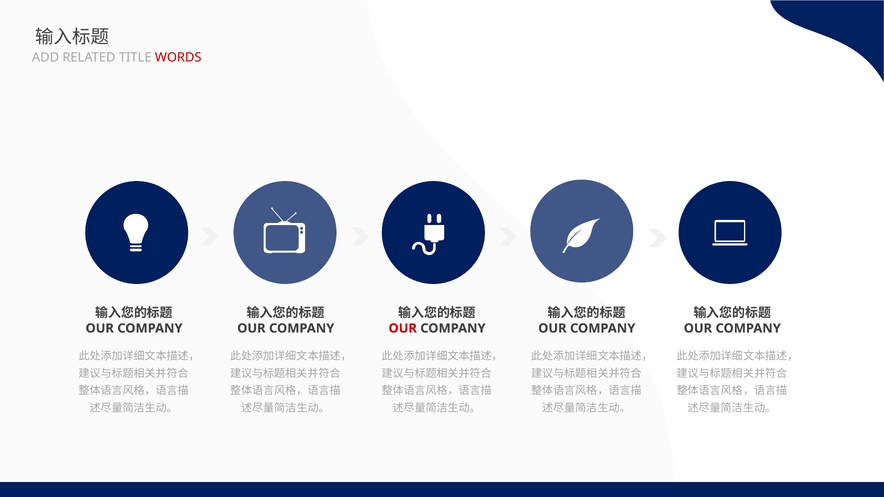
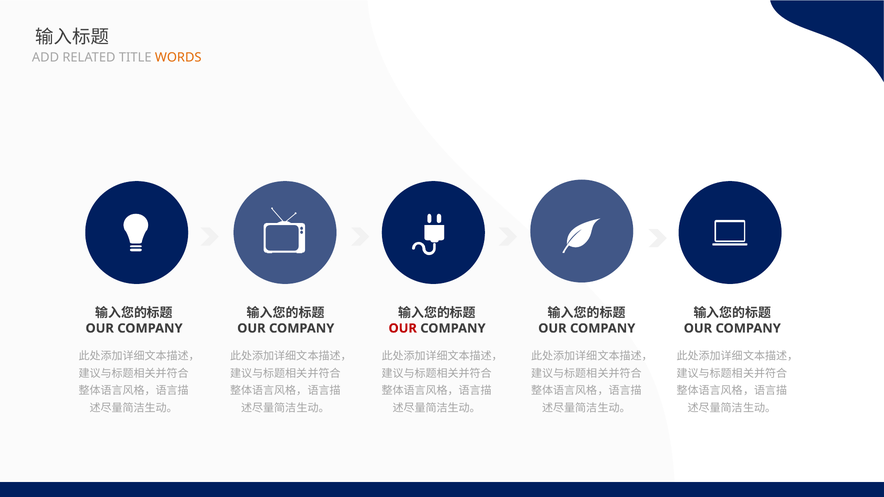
WORDS colour: red -> orange (178, 58)
